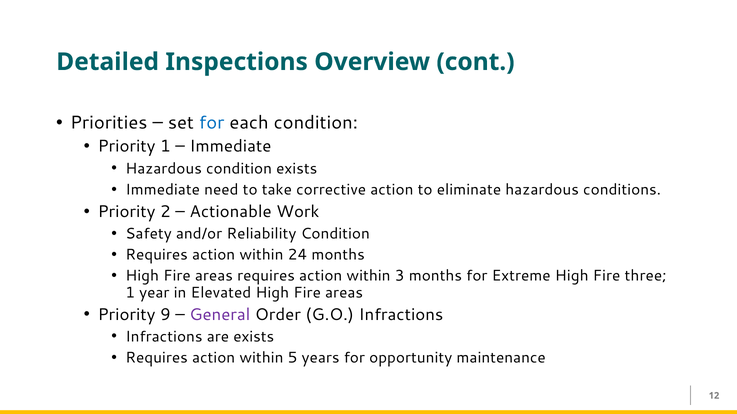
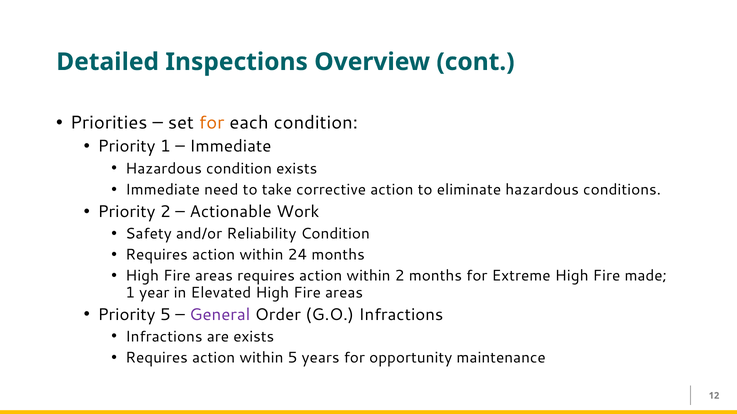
for colour: blue -> orange (212, 123)
within 3: 3 -> 2 (400, 276)
three: three -> made (646, 276)
Priority 9: 9 -> 5 (165, 315)
